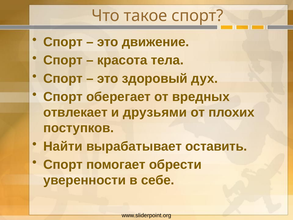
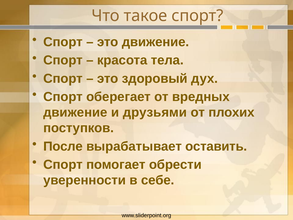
отвлекает: отвлекает -> движение (75, 112)
Найти: Найти -> После (63, 146)
